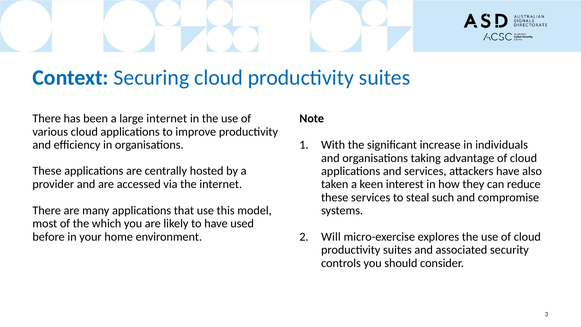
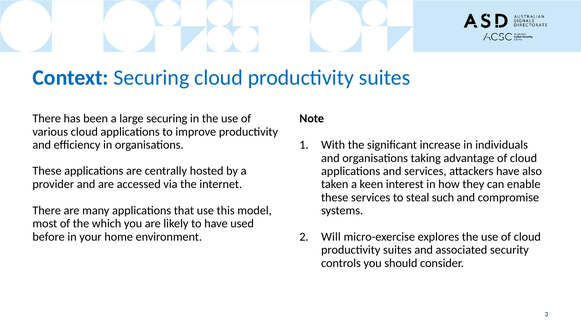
large internet: internet -> securing (167, 119)
reduce: reduce -> enable (524, 184)
